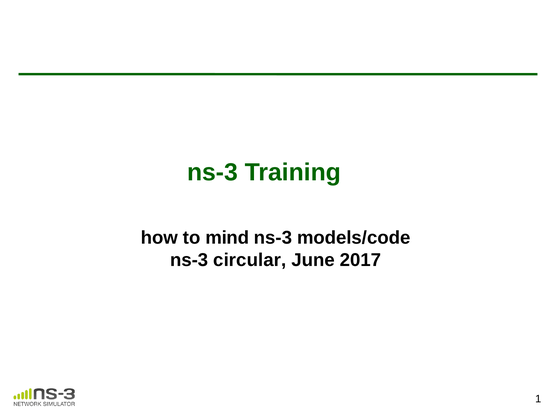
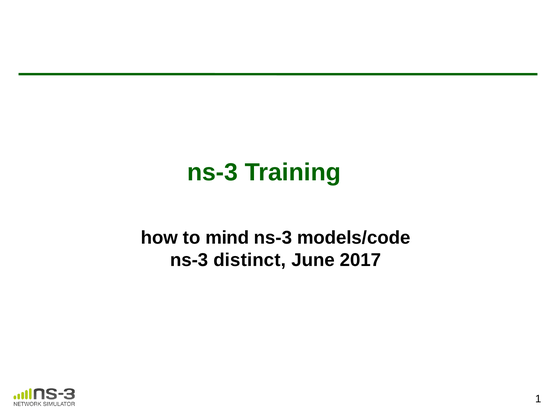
circular: circular -> distinct (250, 260)
